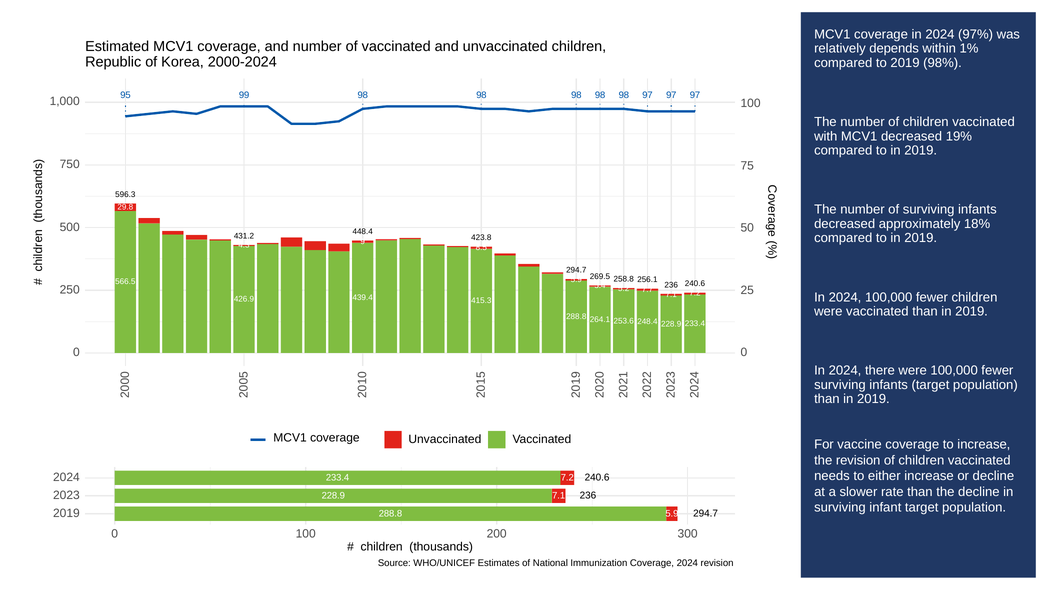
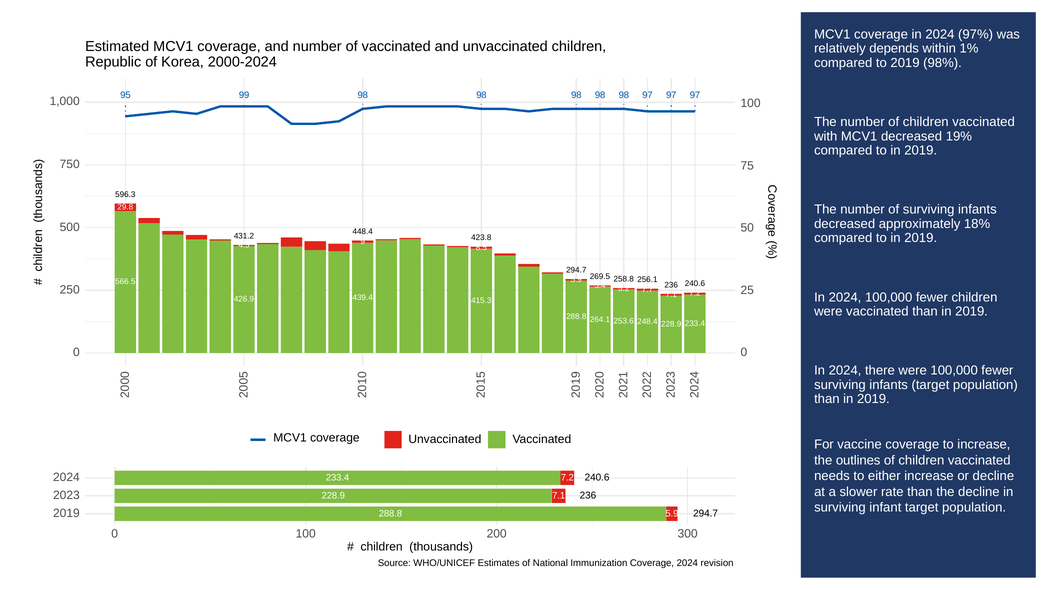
the revision: revision -> outlines (858, 460)
